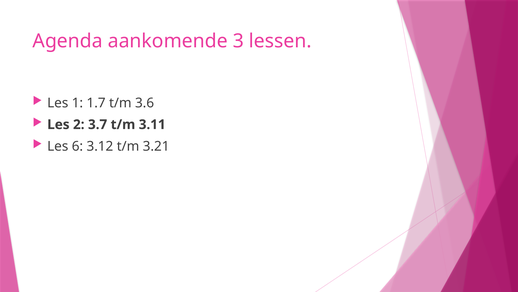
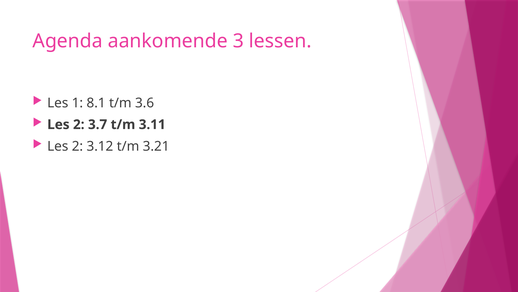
1.7: 1.7 -> 8.1 (96, 103)
6: 6 -> 2 (77, 146)
